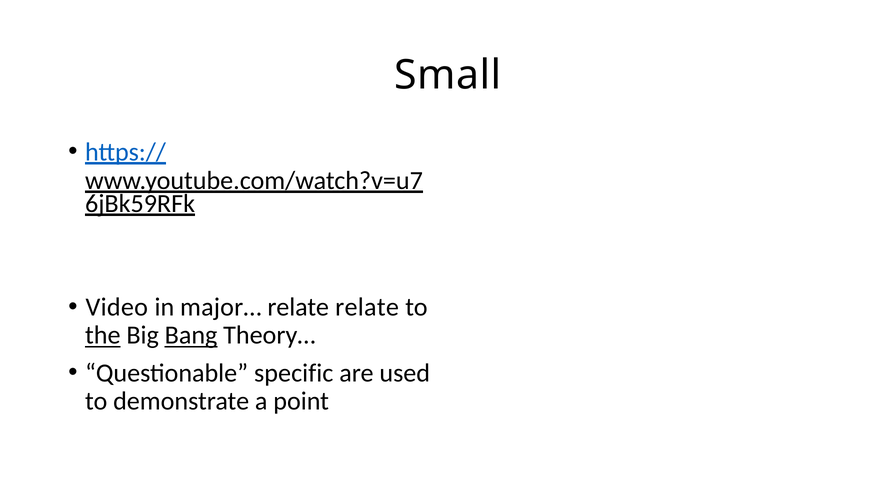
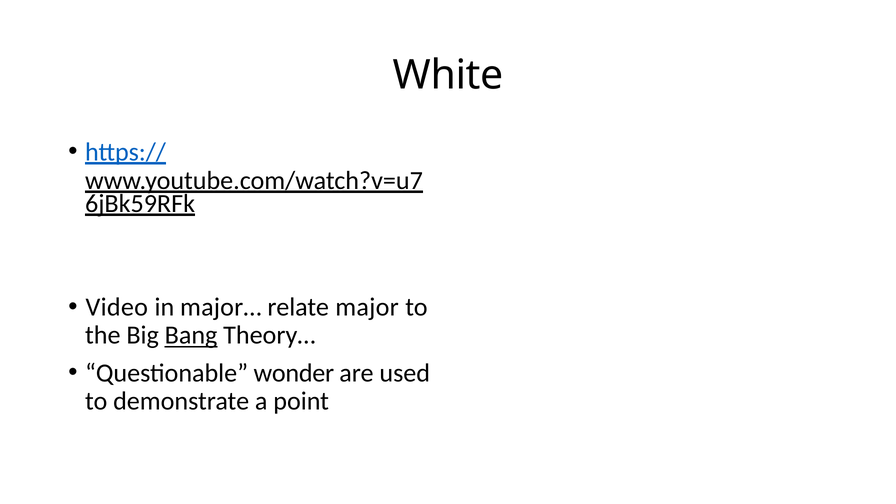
Small: Small -> White (448, 75)
relate relate: relate -> major (367, 307)
the underline: present -> none (103, 335)
specific: specific -> wonder (294, 373)
